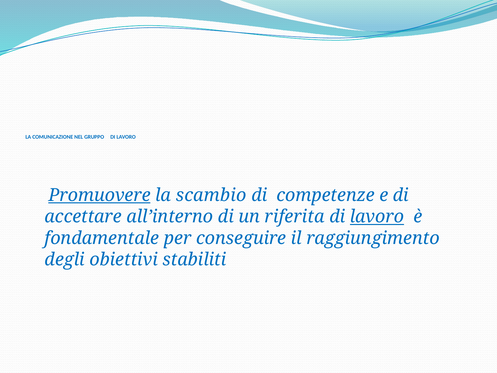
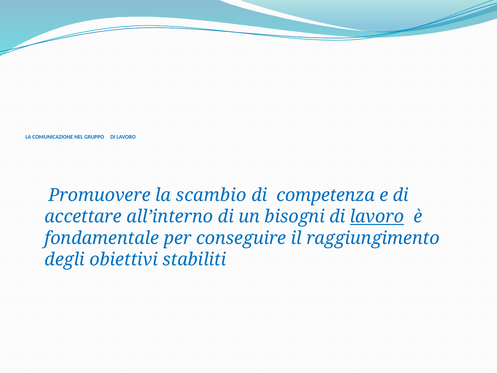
Promuovere underline: present -> none (100, 195)
competenze: competenze -> competenza (326, 195)
riferita: riferita -> bisogni (295, 217)
